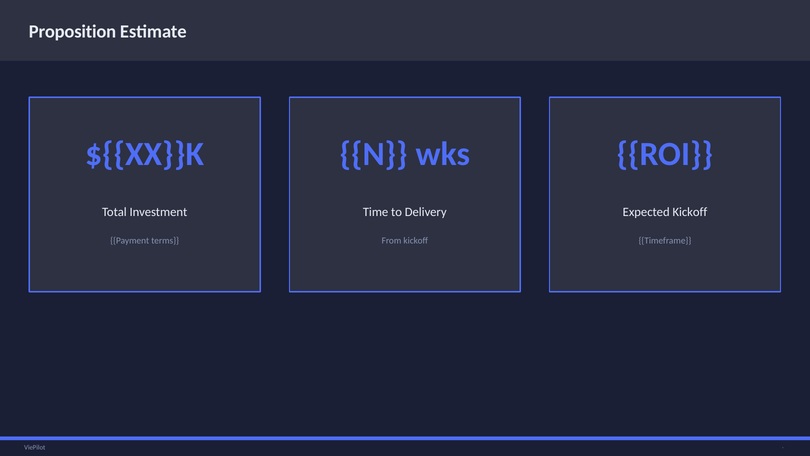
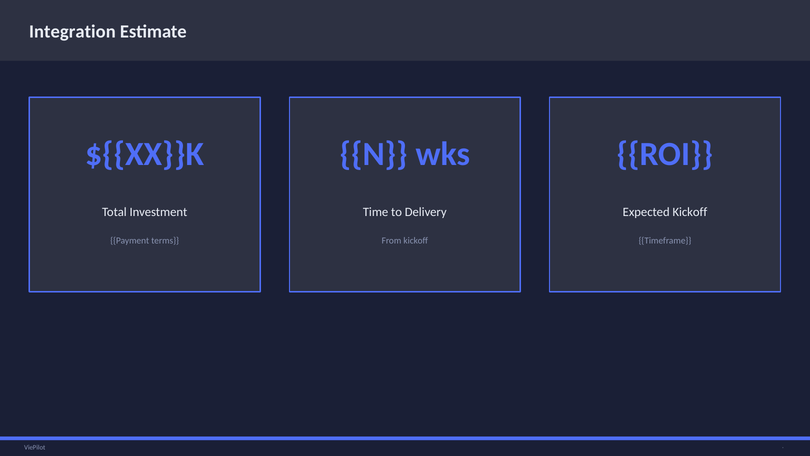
Proposition: Proposition -> Integration (72, 32)
